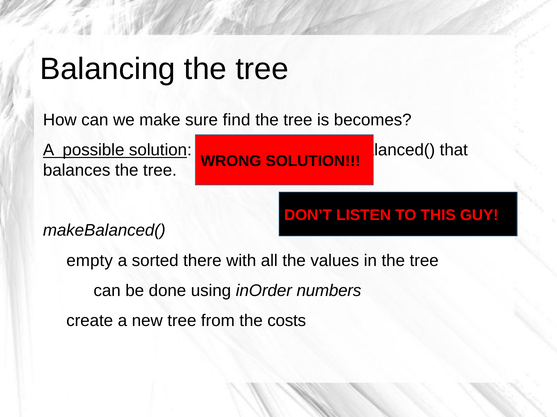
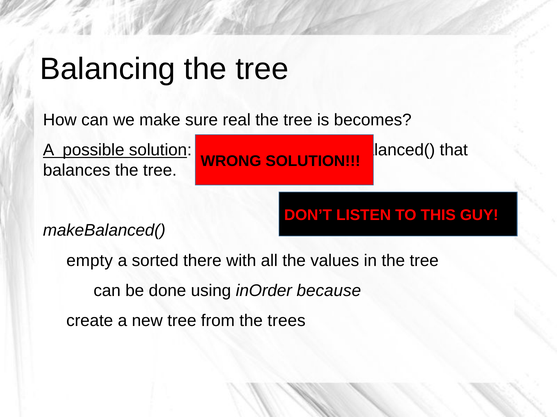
find: find -> real (237, 120)
numbers: numbers -> because (329, 291)
costs: costs -> trees (287, 321)
